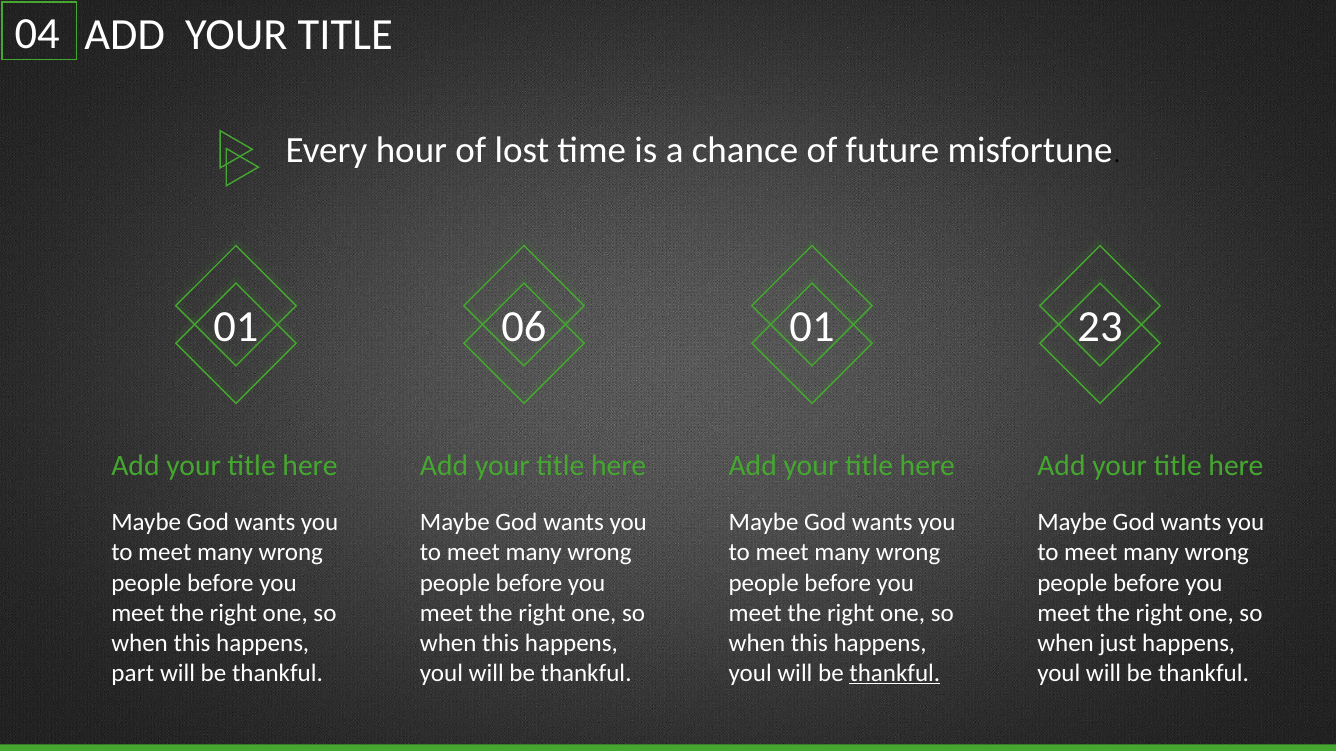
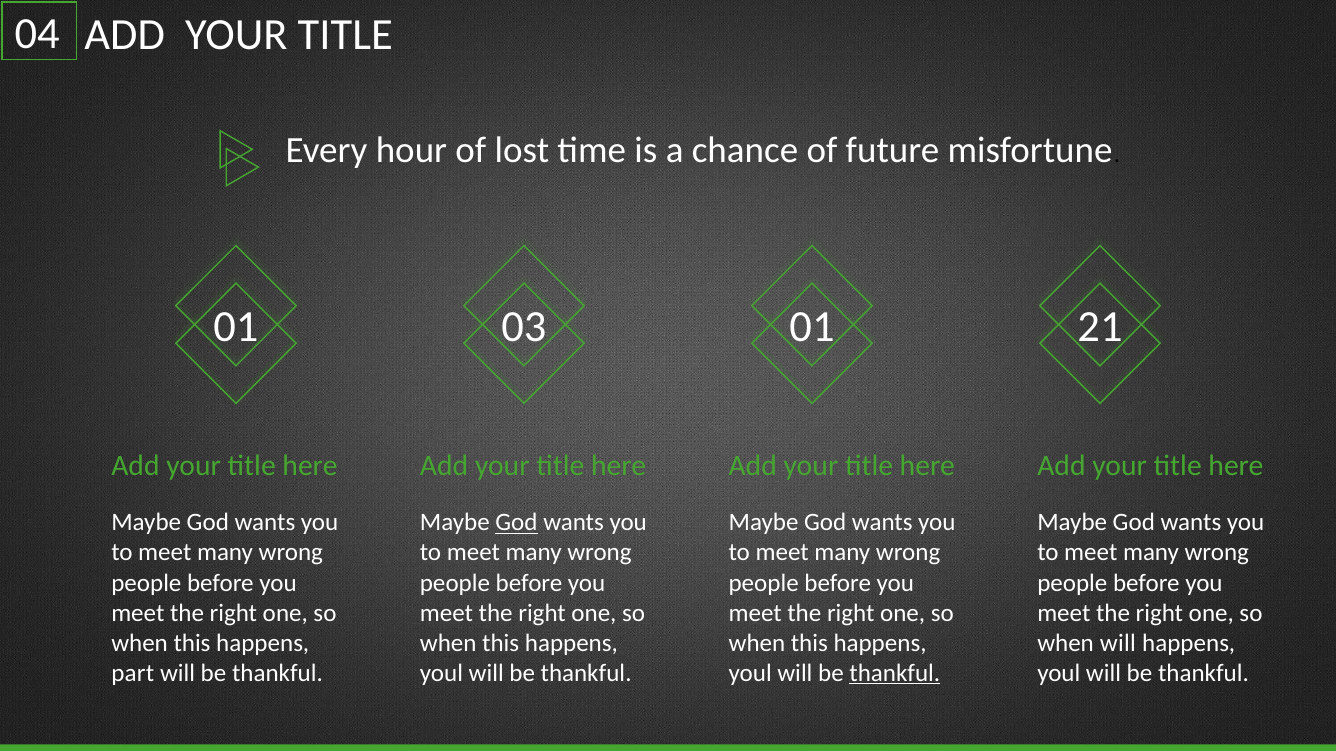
06: 06 -> 03 (524, 328)
23: 23 -> 21 (1100, 328)
God underline: none -> present (516, 523)
when just: just -> will (1118, 643)
